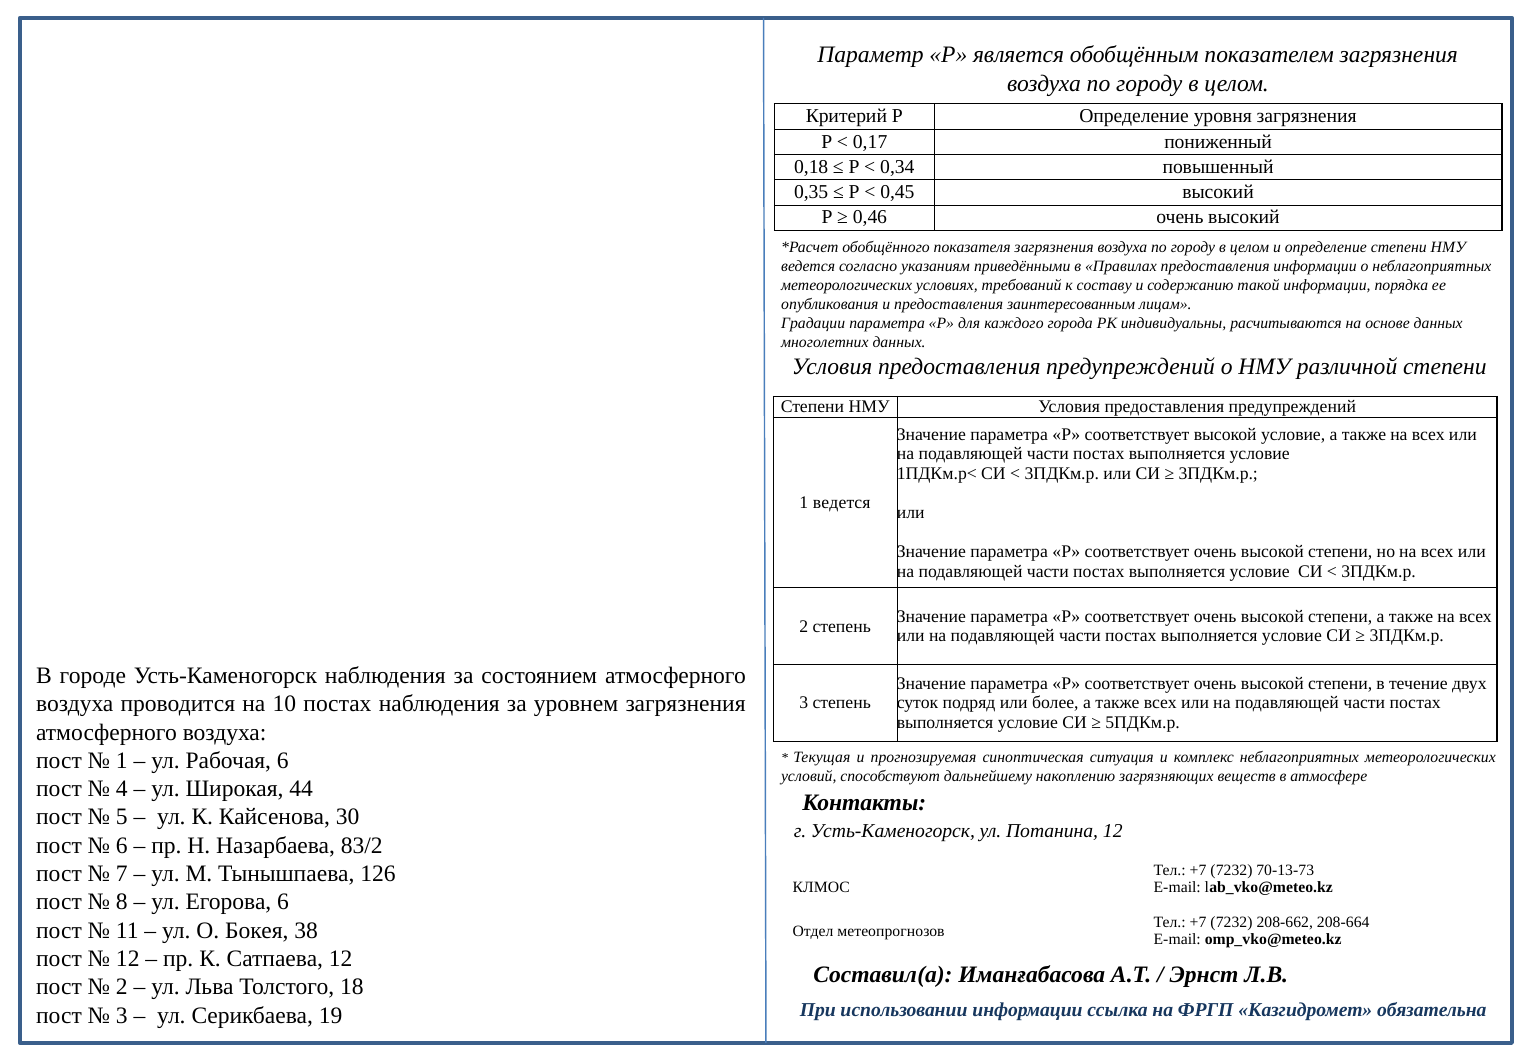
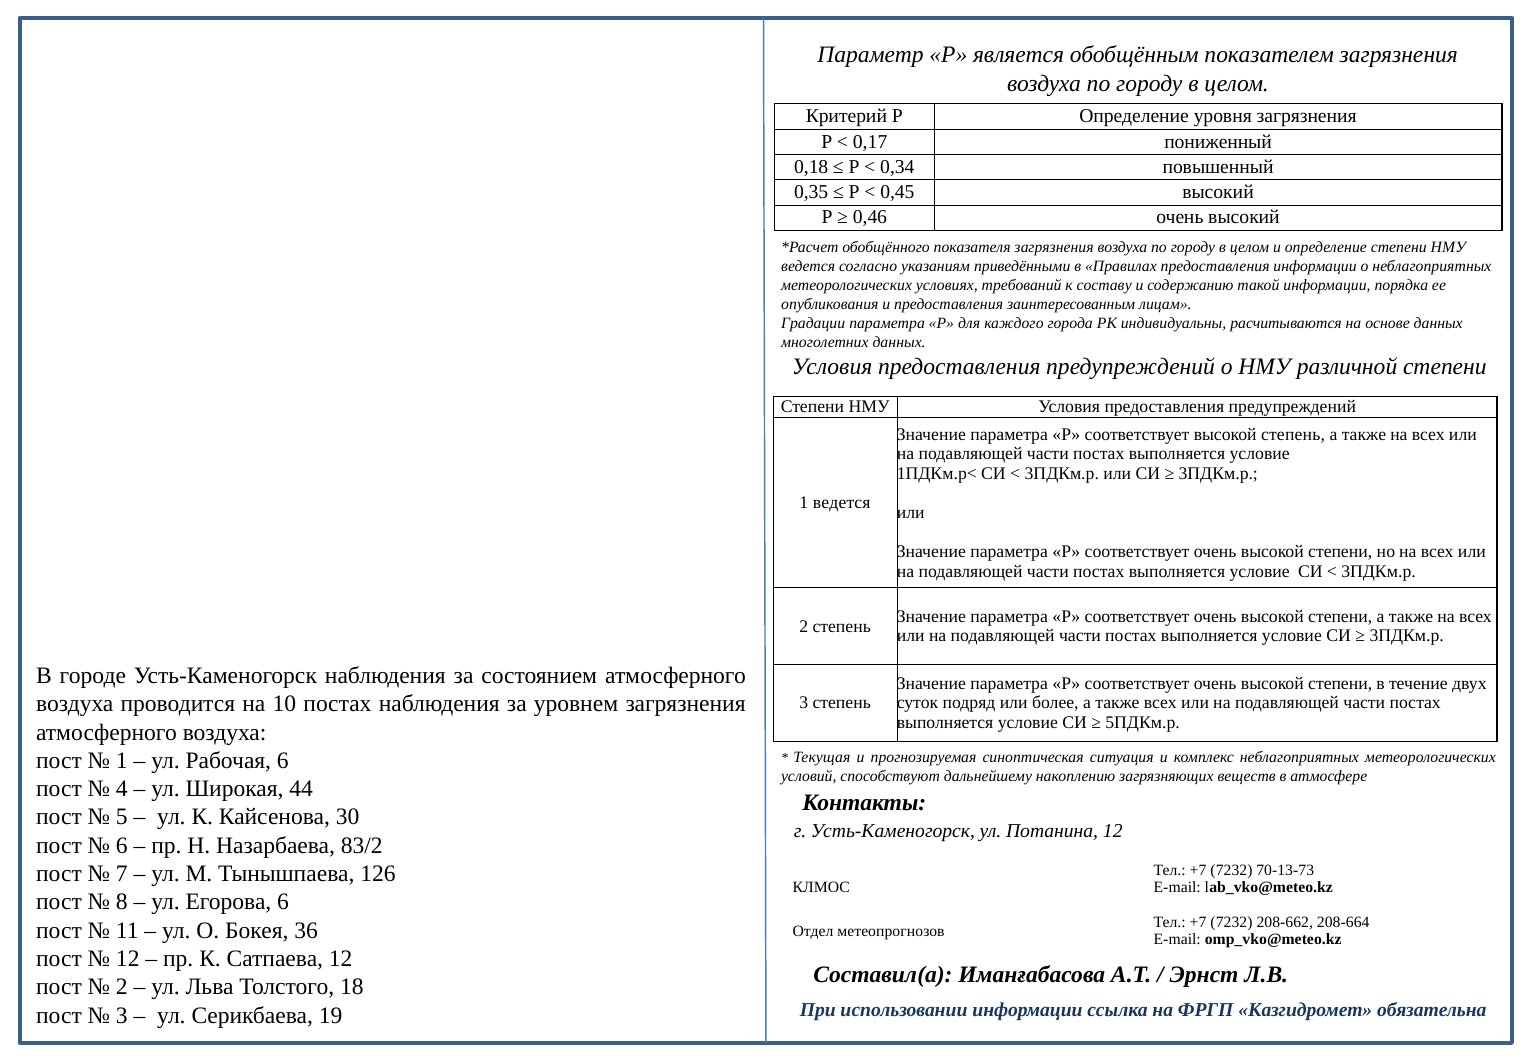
высокой условие: условие -> степень (1293, 434)
38: 38 -> 36 (306, 930)
